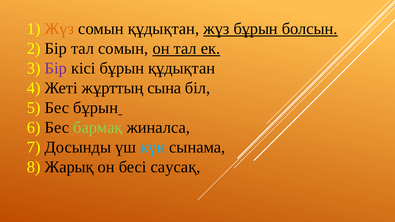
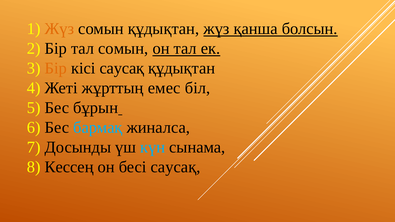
жүз бұрын: бұрын -> қанша (256, 29)
Бір colour: purple -> orange (56, 68)
кісі бұрын: бұрын -> саусақ (122, 68)
сына: сына -> емес (164, 88)
бармақ colour: light green -> light blue (98, 128)
Жарық: Жарық -> Кессең (69, 167)
